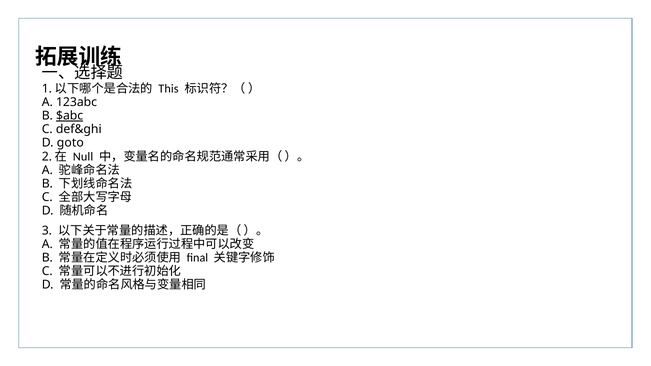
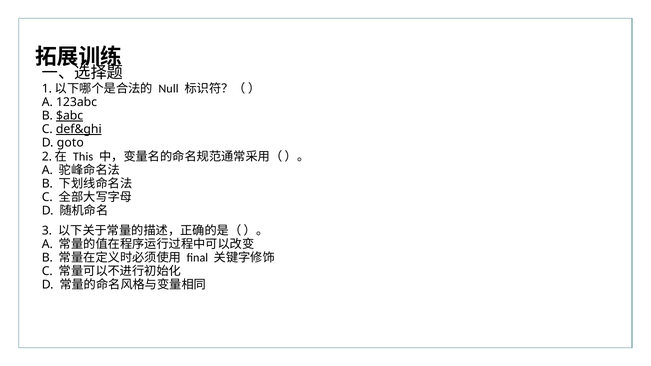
This: This -> Null (168, 89)
def&ghi underline: none -> present (79, 129)
Null: Null -> This (83, 157)
